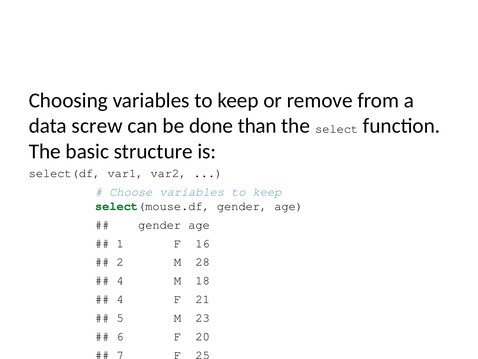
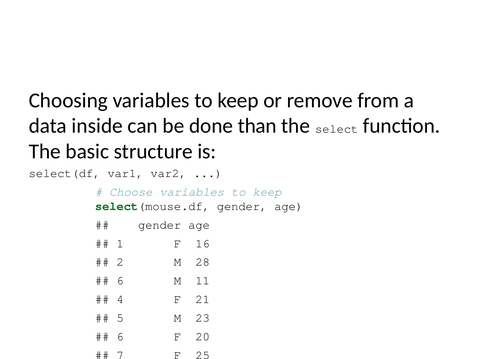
screw: screw -> inside (97, 126)
4: 4 -> 6 (120, 280)
18: 18 -> 11 (203, 280)
